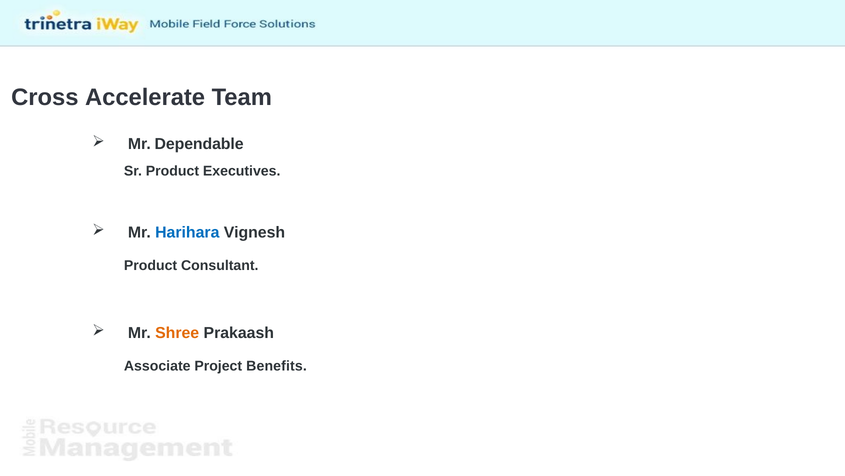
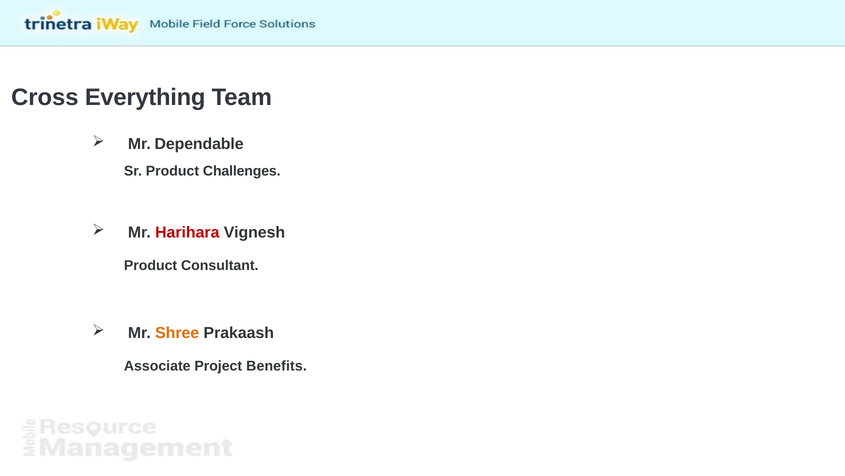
Accelerate: Accelerate -> Everything (145, 97)
Executives: Executives -> Challenges (242, 171)
Harihara colour: blue -> red (187, 232)
